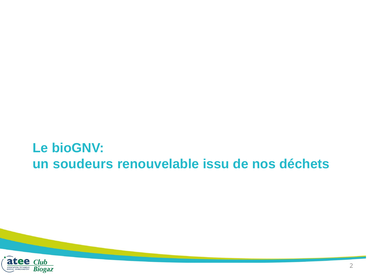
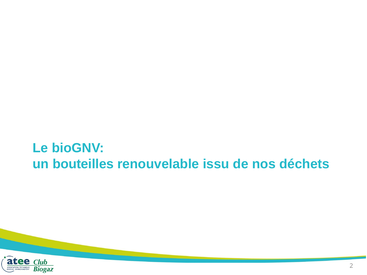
soudeurs: soudeurs -> bouteilles (83, 164)
